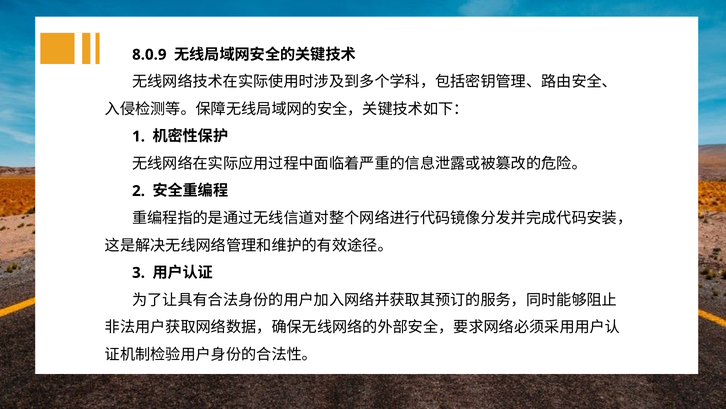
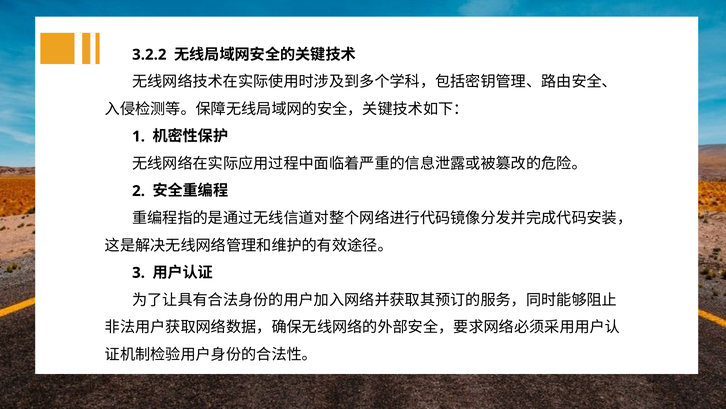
8.0.9: 8.0.9 -> 3.2.2 (149, 55)
